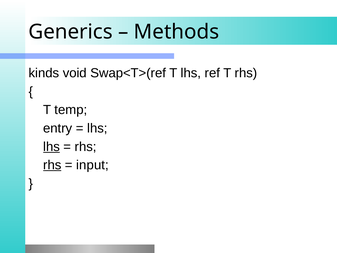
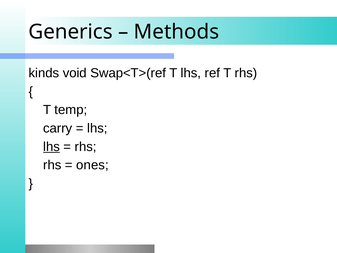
entry: entry -> carry (58, 128)
rhs underline: present -> none (52, 165)
input: input -> ones (92, 165)
